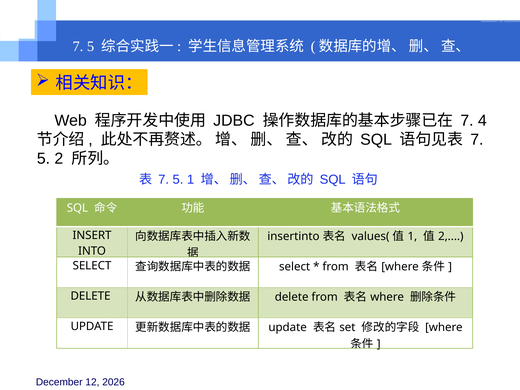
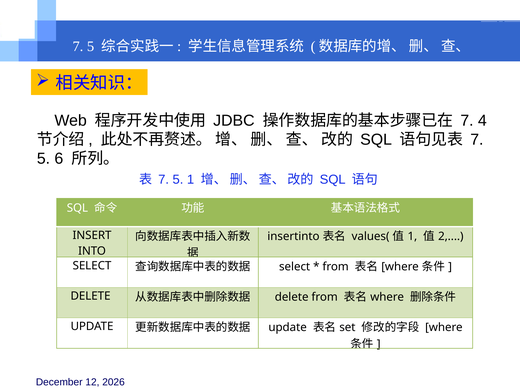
5 2: 2 -> 6 (59, 159)
